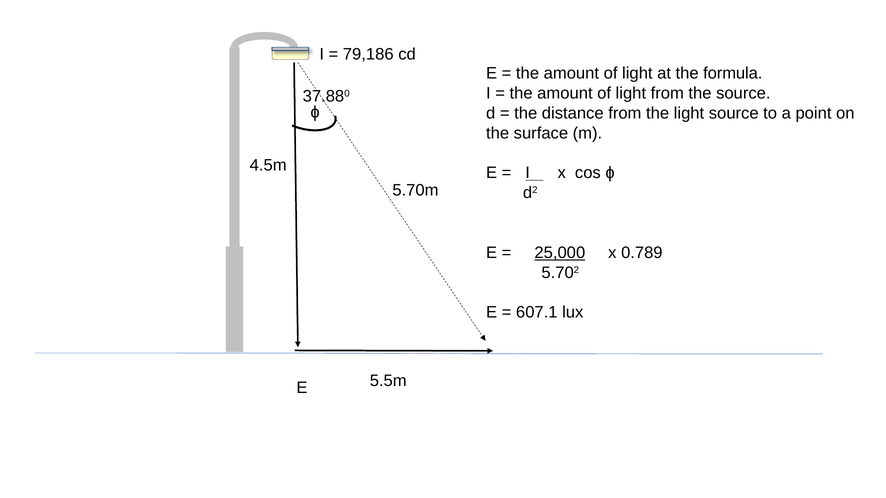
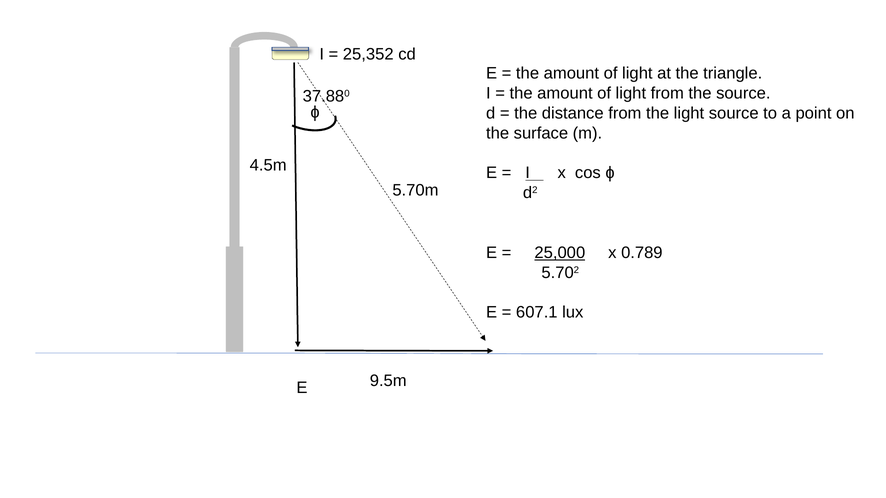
79,186: 79,186 -> 25,352 (368, 54)
formula: formula -> triangle (733, 73)
5.5m: 5.5m -> 9.5m (388, 381)
